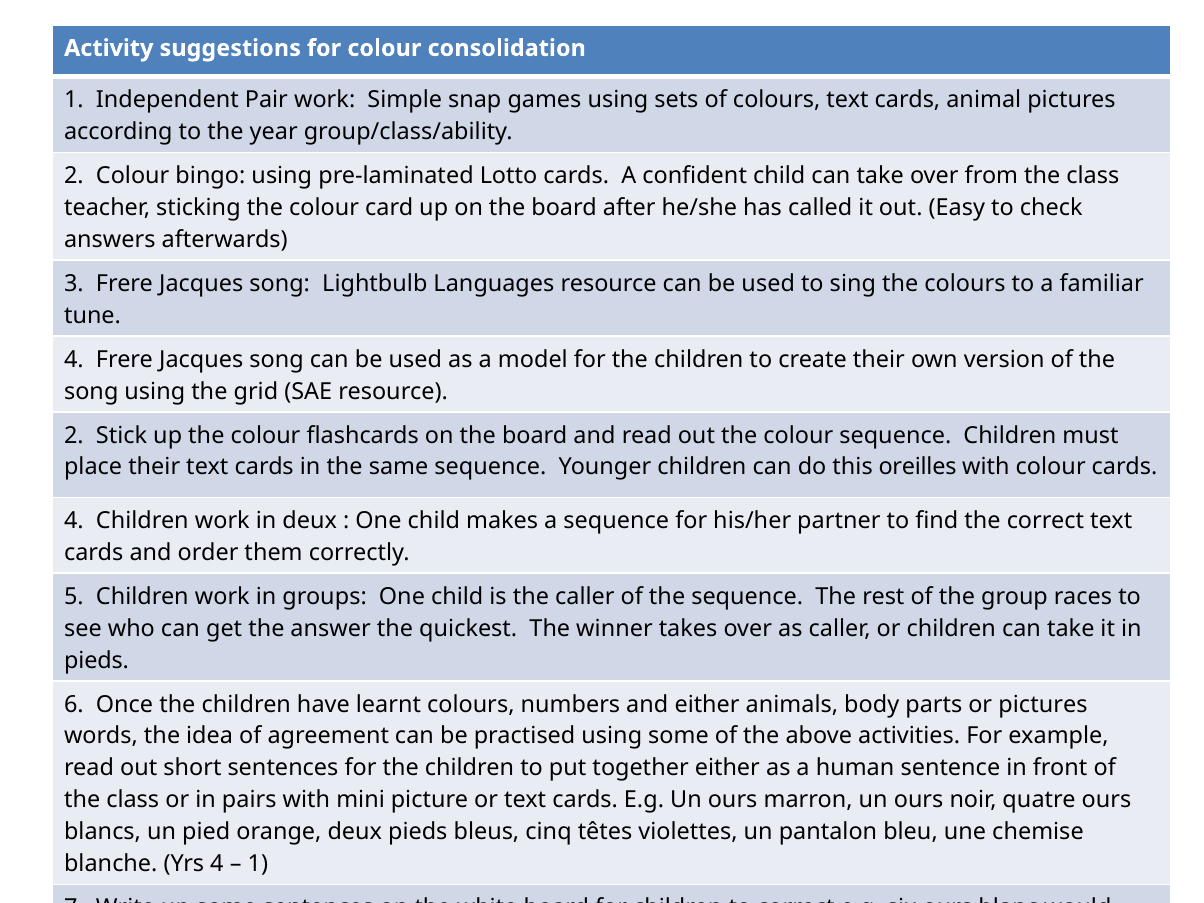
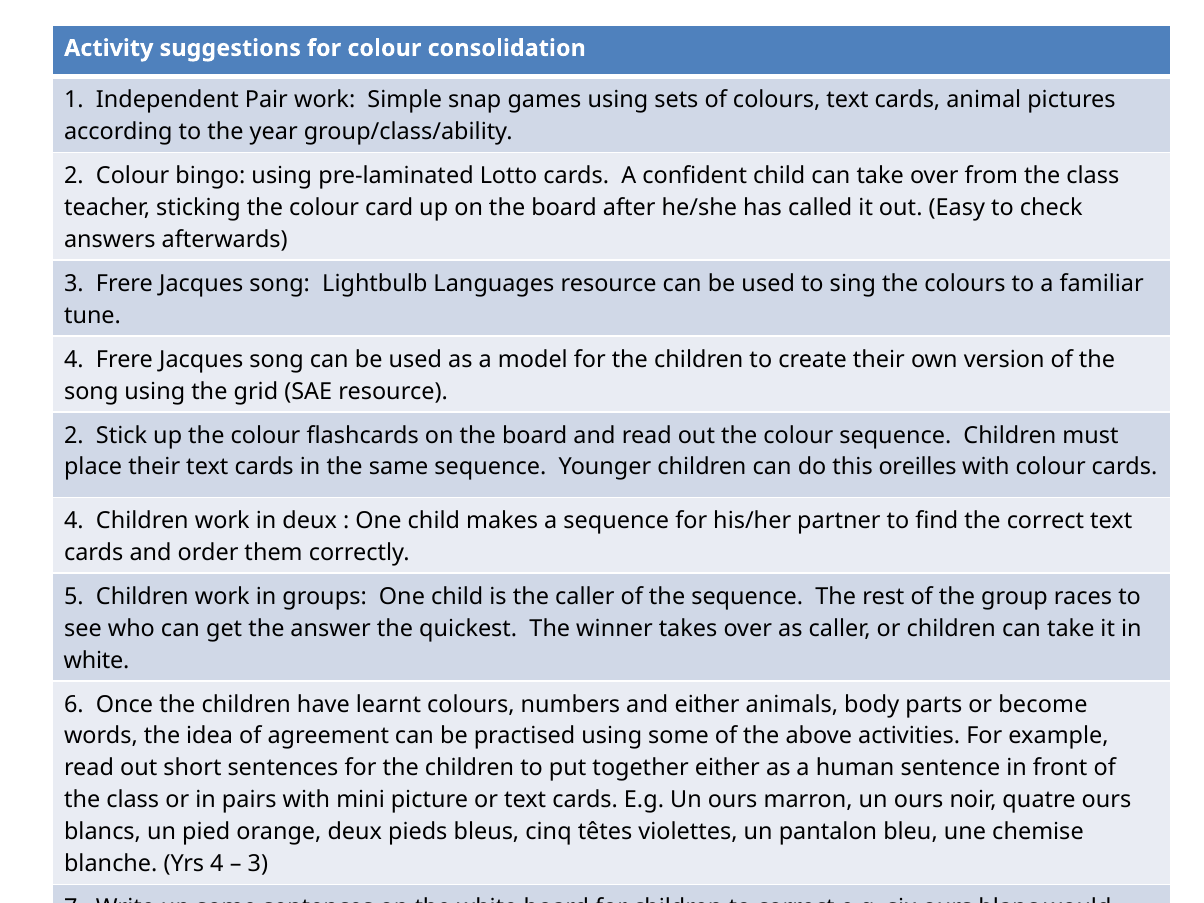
pieds: pieds -> white (97, 660)
or pictures: pictures -> become (1043, 704)
1: 1 -> 3 (258, 864)
